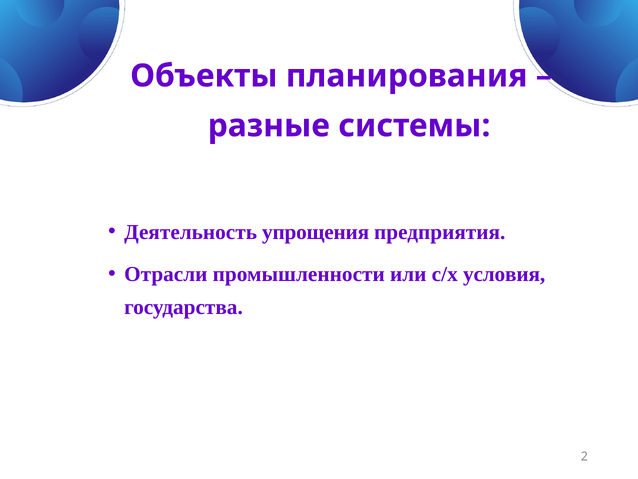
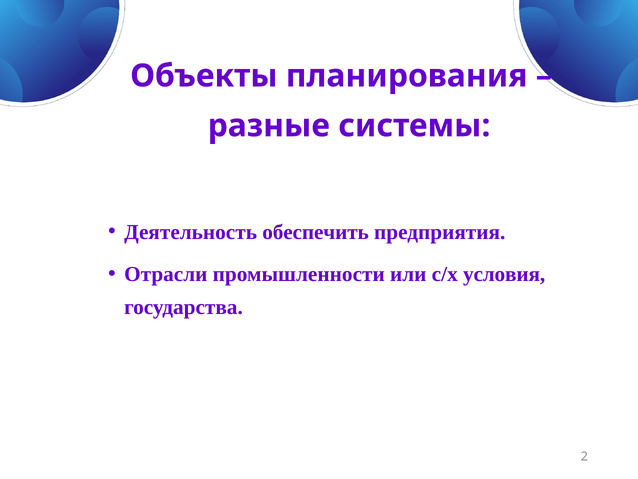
упрощения: упрощения -> обеспечить (316, 232)
